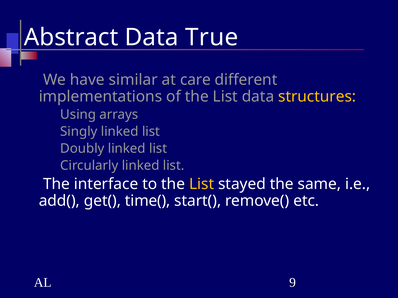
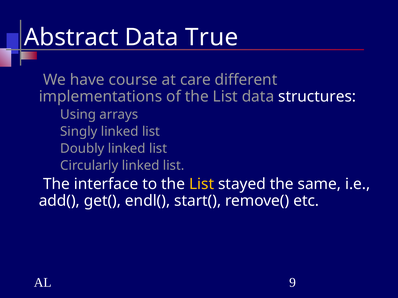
similar: similar -> course (133, 80)
structures colour: yellow -> white (317, 97)
time(: time( -> endl( (148, 201)
